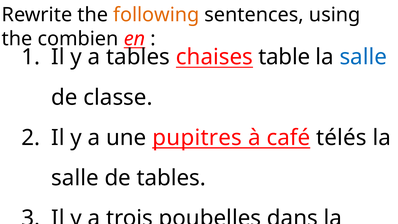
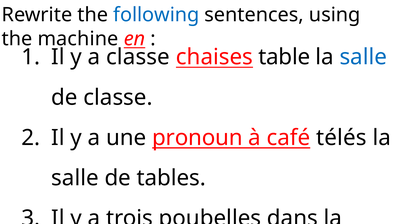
following colour: orange -> blue (156, 15)
combien: combien -> machine (78, 39)
a tables: tables -> classe (138, 57)
pupitres: pupitres -> pronoun (197, 138)
